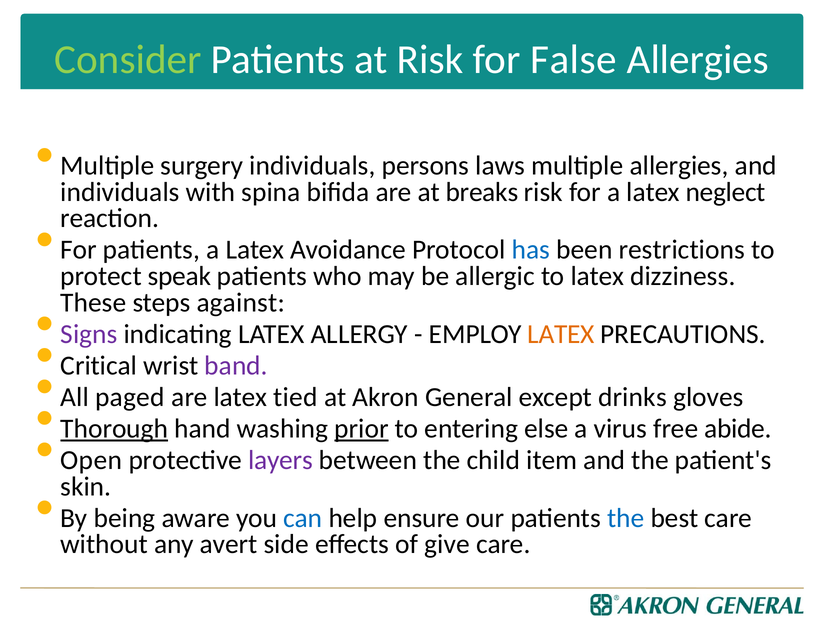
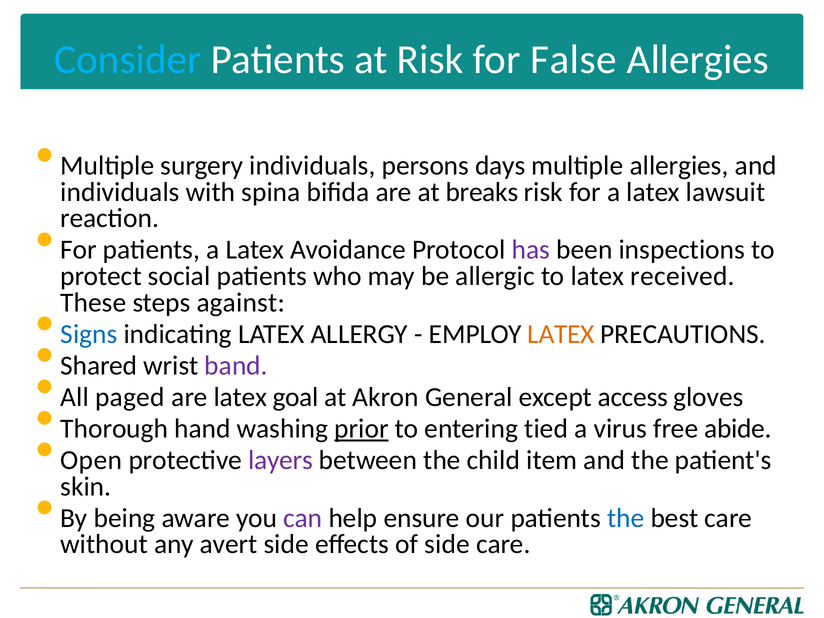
Consider colour: light green -> light blue (128, 60)
laws: laws -> days (500, 166)
neglect: neglect -> lawsuit (726, 192)
has colour: blue -> purple (531, 250)
restrictions: restrictions -> inspections (682, 250)
speak: speak -> social (179, 276)
dizziness: dizziness -> received (683, 276)
Signs colour: purple -> blue (89, 334)
Critical: Critical -> Shared (99, 366)
tied: tied -> goal (296, 397)
drinks: drinks -> access (633, 397)
Thorough underline: present -> none (114, 429)
else: else -> tied (546, 429)
can colour: blue -> purple (303, 518)
of give: give -> side (447, 544)
